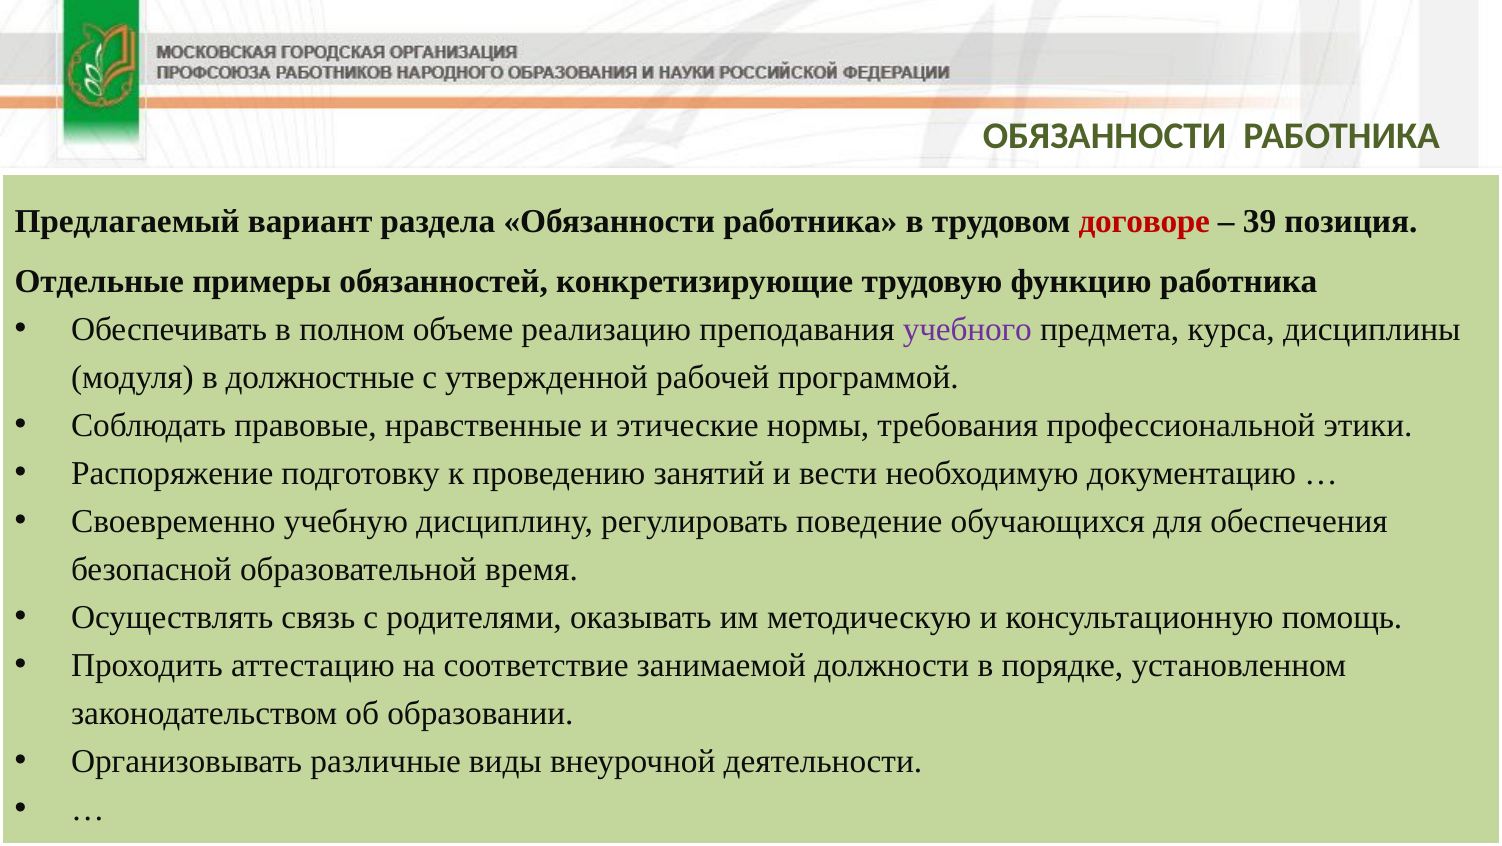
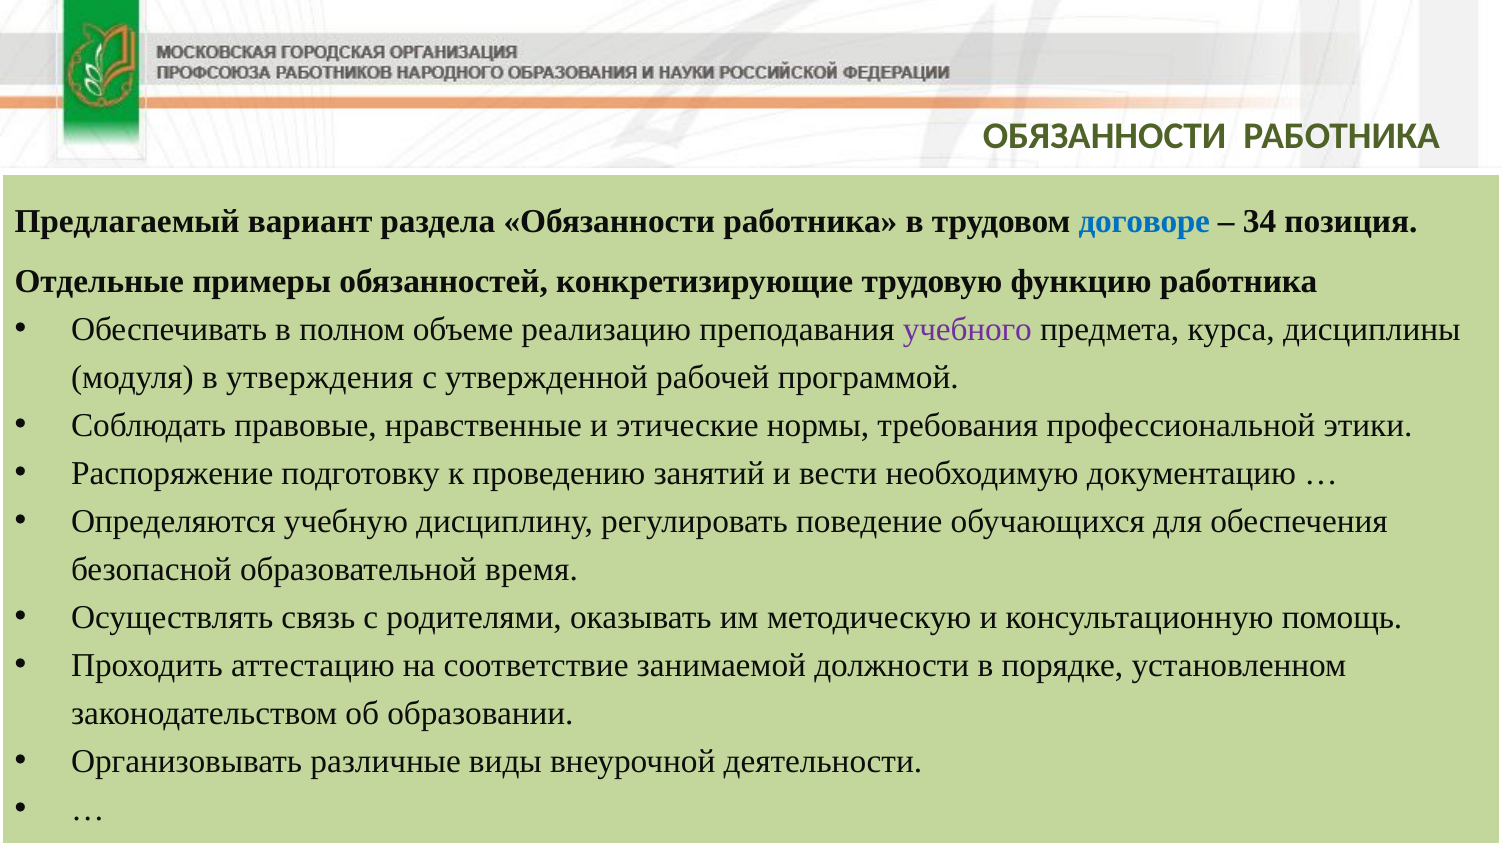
договоре colour: red -> blue (1144, 221)
39: 39 -> 34 (1260, 221)
должностные: должностные -> утверждения (320, 377)
Своевременно: Своевременно -> Определяются (173, 521)
